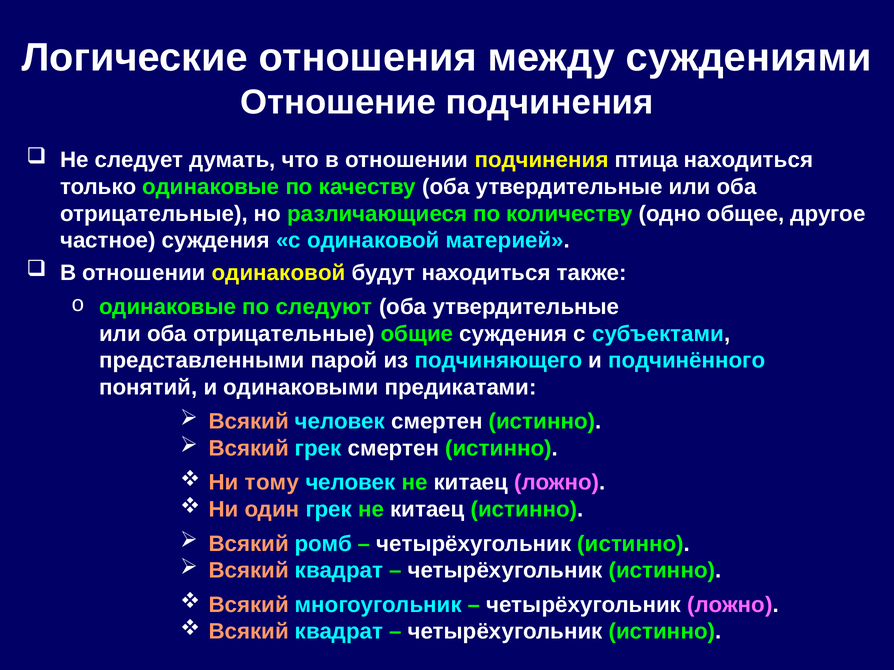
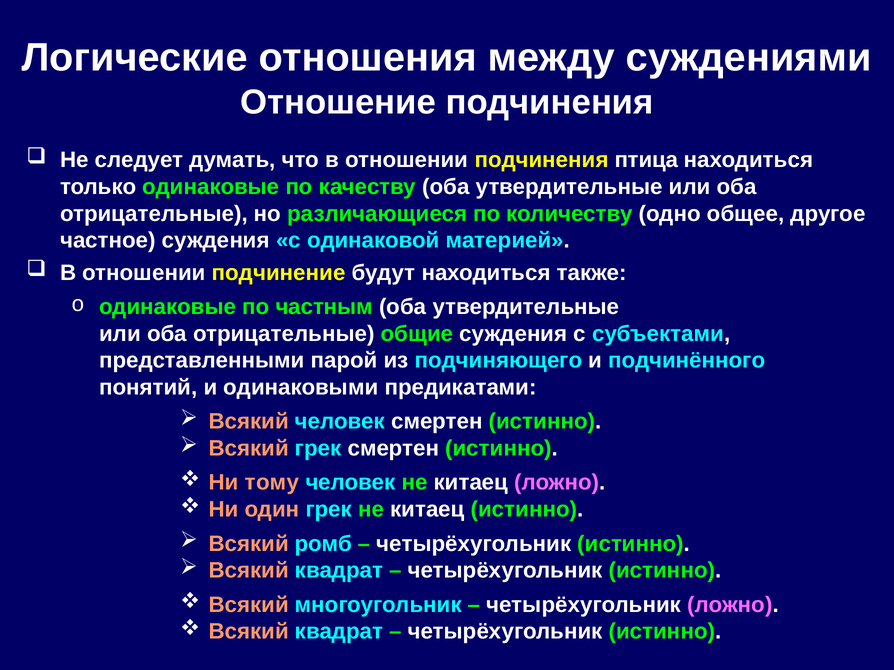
отношении одинаковой: одинаковой -> подчинение (279, 273)
следуют: следуют -> частным (324, 307)
